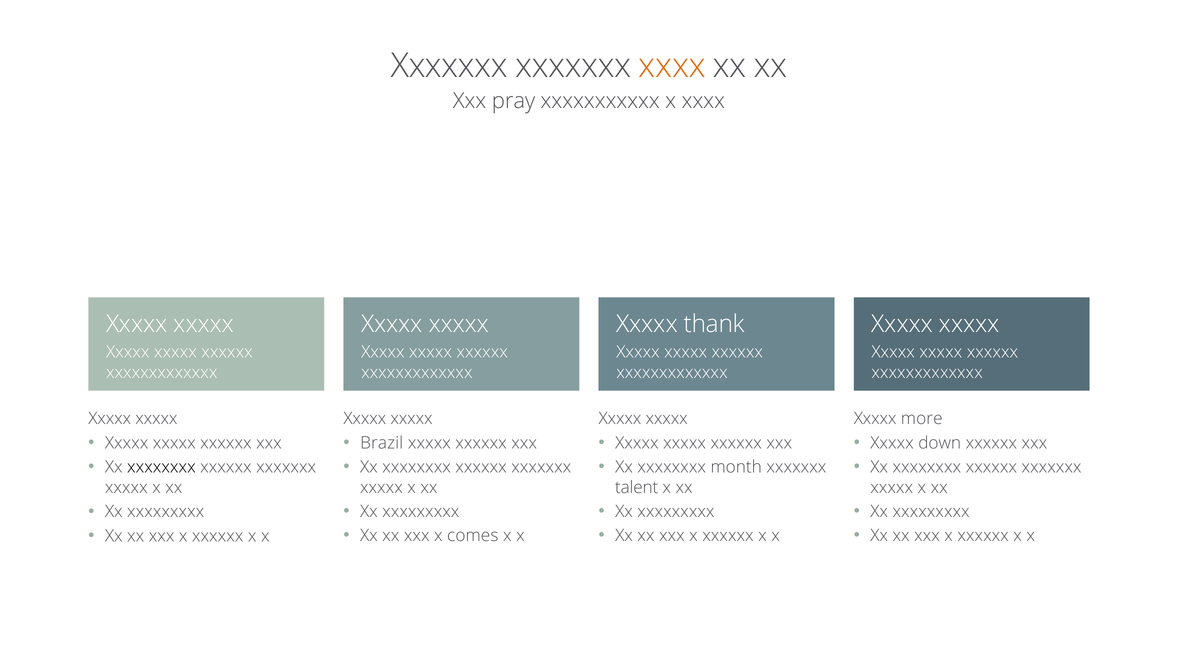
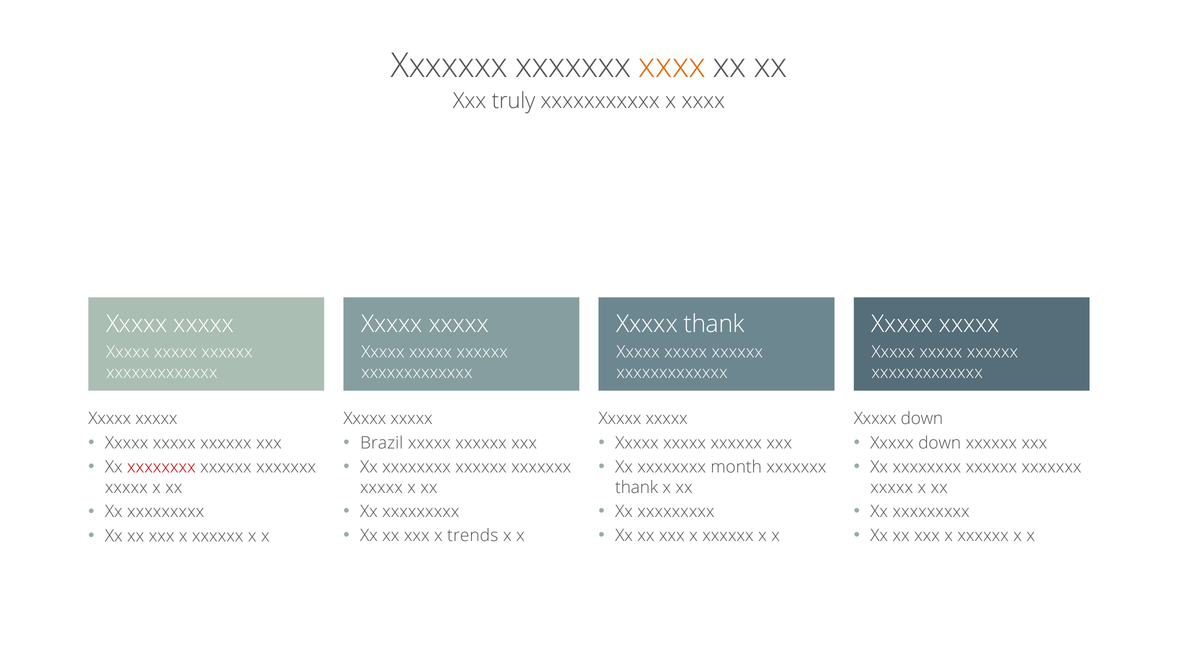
pray: pray -> truly (514, 101)
more: more -> down (922, 419)
xxxxxxxx colour: black -> red (161, 467)
talent: talent -> thank (637, 487)
comes: comes -> trends (473, 535)
